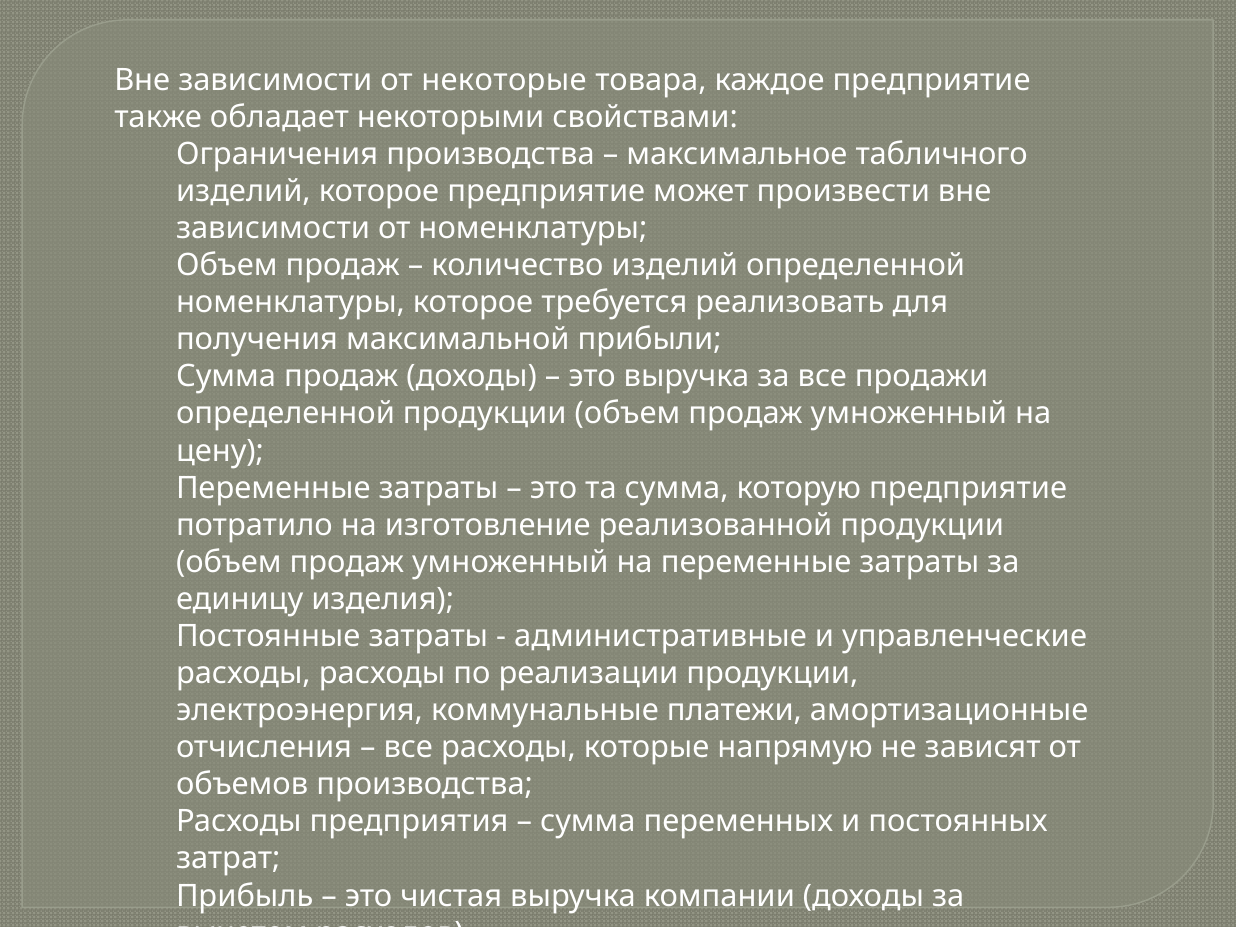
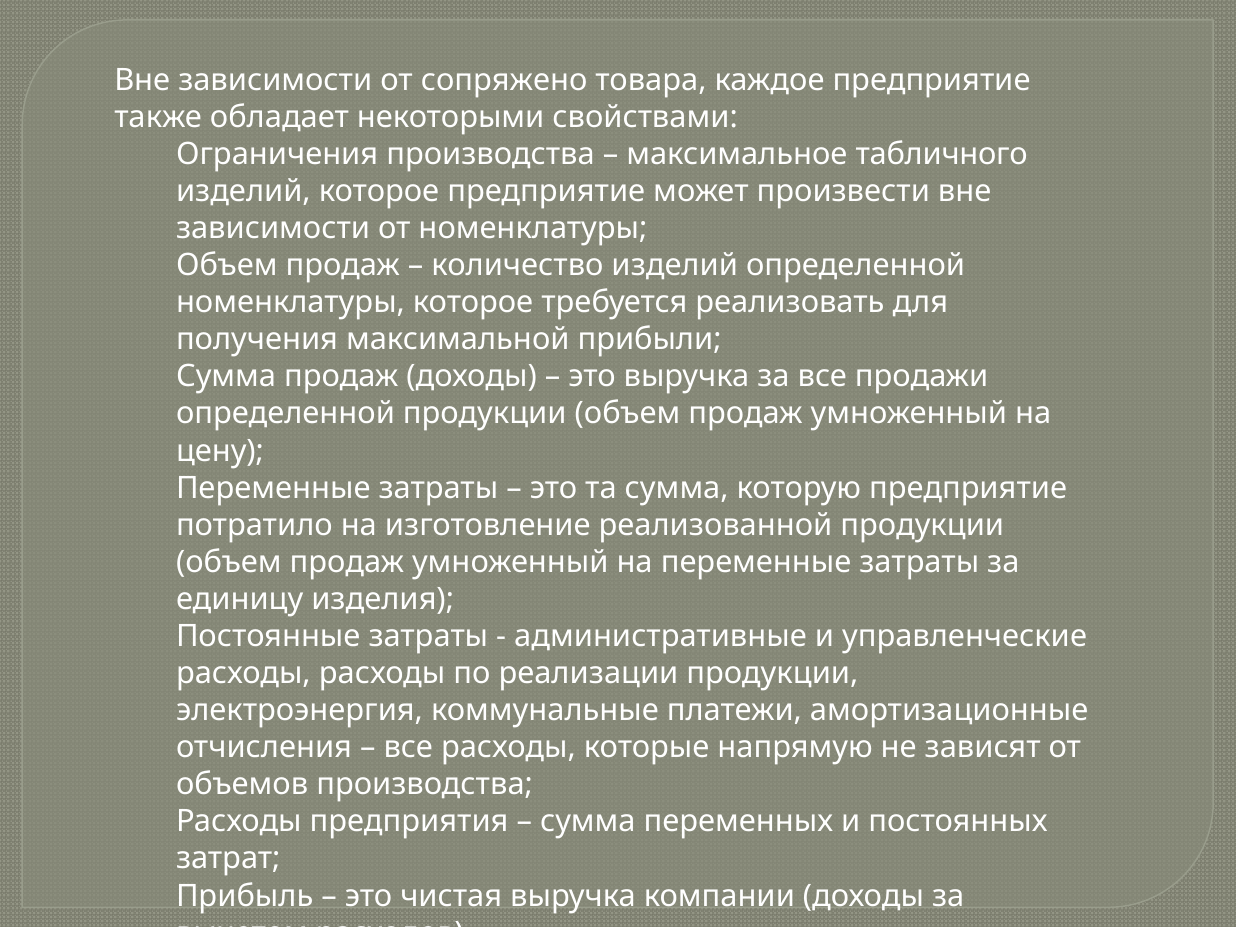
некоторые: некоторые -> сопряжено (504, 80)
